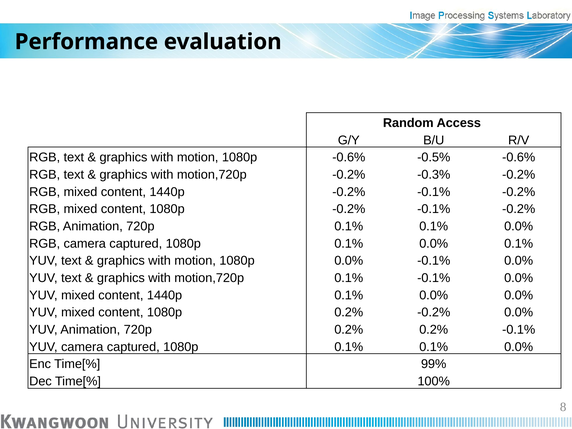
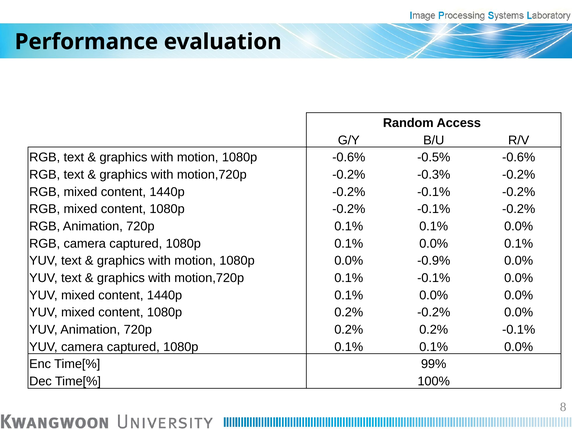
0.0% -0.1%: -0.1% -> -0.9% (434, 261)
